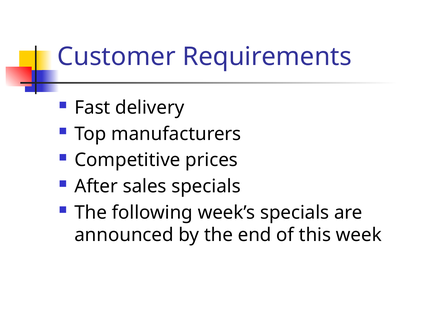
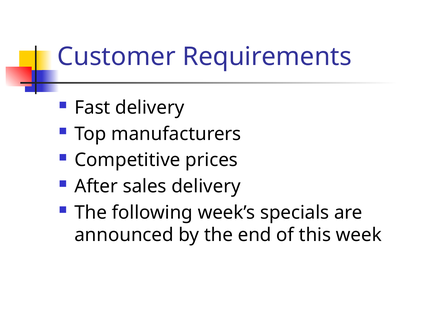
sales specials: specials -> delivery (206, 186)
